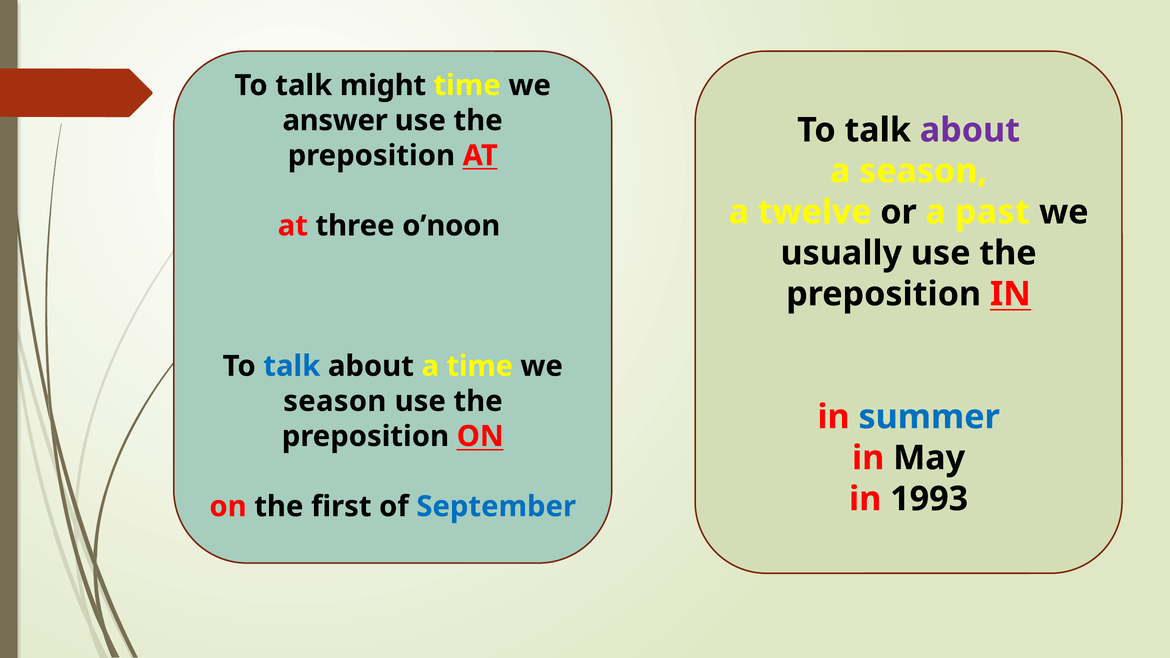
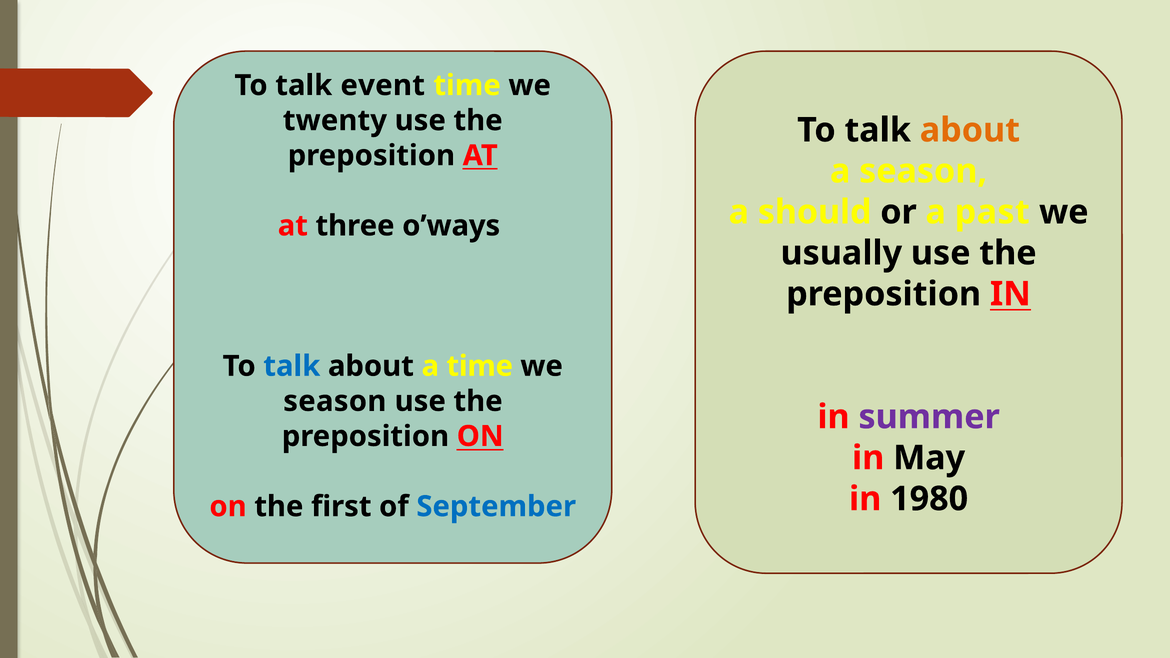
might: might -> event (383, 85)
answer: answer -> twenty (335, 121)
about colour: purple -> orange (970, 130)
twelve: twelve -> should (815, 212)
o’noon: o’noon -> o’ways (451, 226)
summer colour: blue -> purple (929, 417)
1993: 1993 -> 1980 (929, 499)
